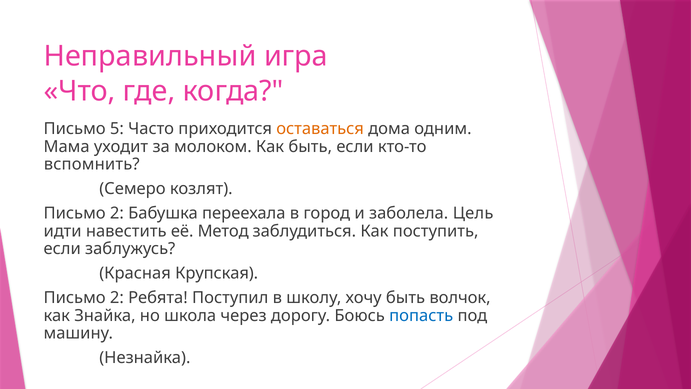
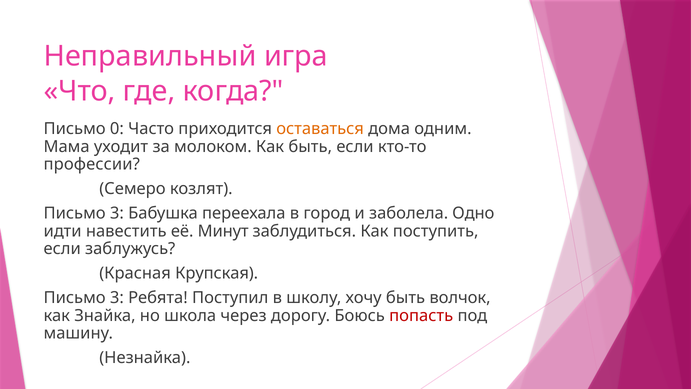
5: 5 -> 0 (117, 129)
вспомнить: вспомнить -> профессии (92, 164)
2: 2 -> 3 (117, 213)
Цель: Цель -> Одно (473, 213)
Метод: Метод -> Минут (223, 231)
2: 2 -> 3 (117, 297)
попасть colour: blue -> red (421, 315)
